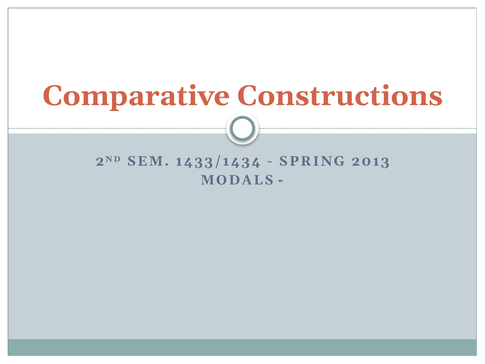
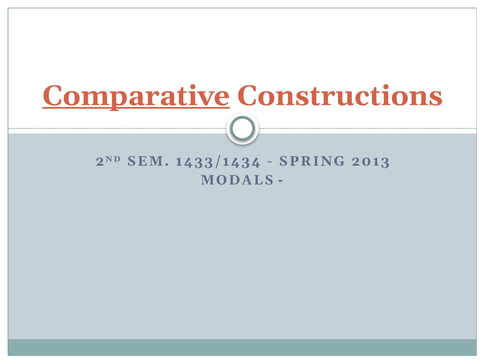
Comparative underline: none -> present (136, 96)
